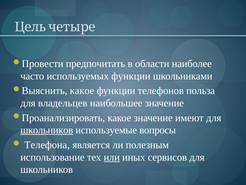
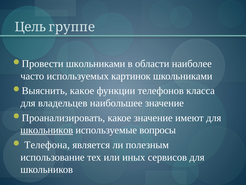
четыре: четыре -> группе (72, 27)
предпочитать: предпочитать -> школьниками (96, 64)
используемых функции: функции -> картинок (131, 76)
польза: польза -> класса (201, 91)
или underline: present -> none (112, 157)
